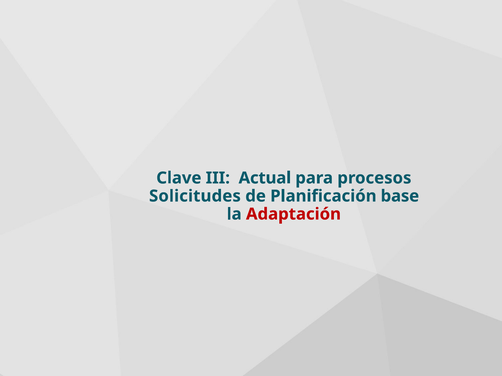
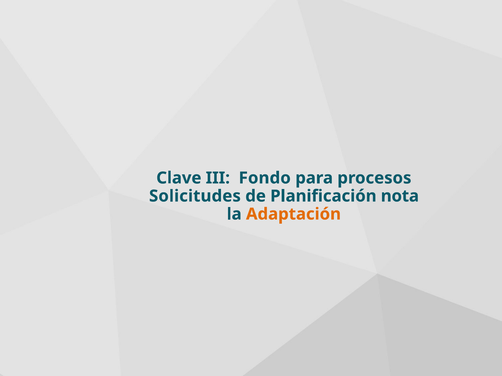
Actual: Actual -> Fondo (265, 178)
base: base -> nota (400, 196)
Adaptación colour: red -> orange (293, 214)
